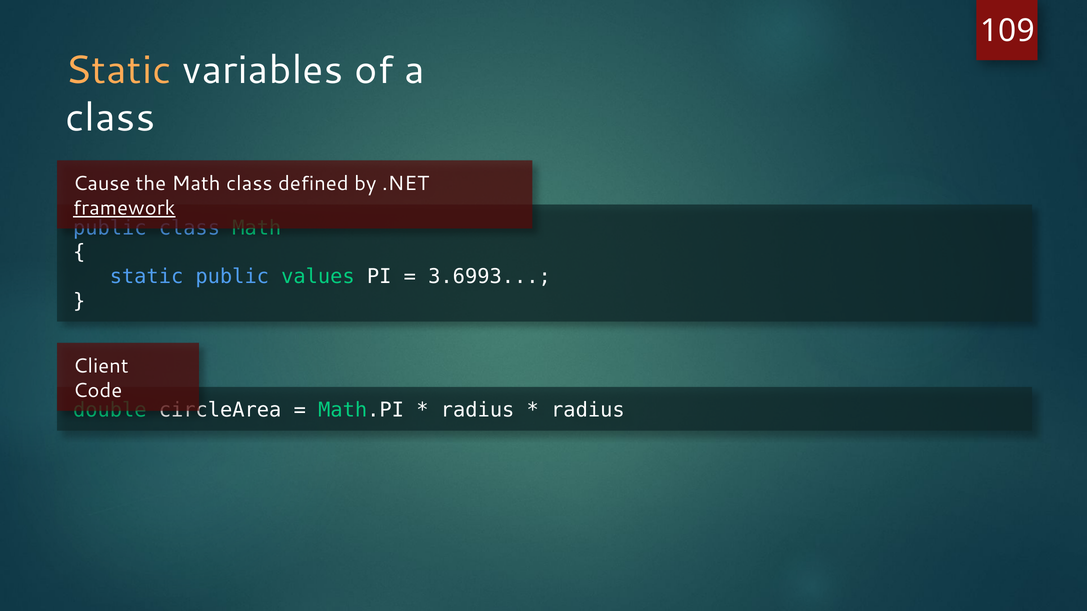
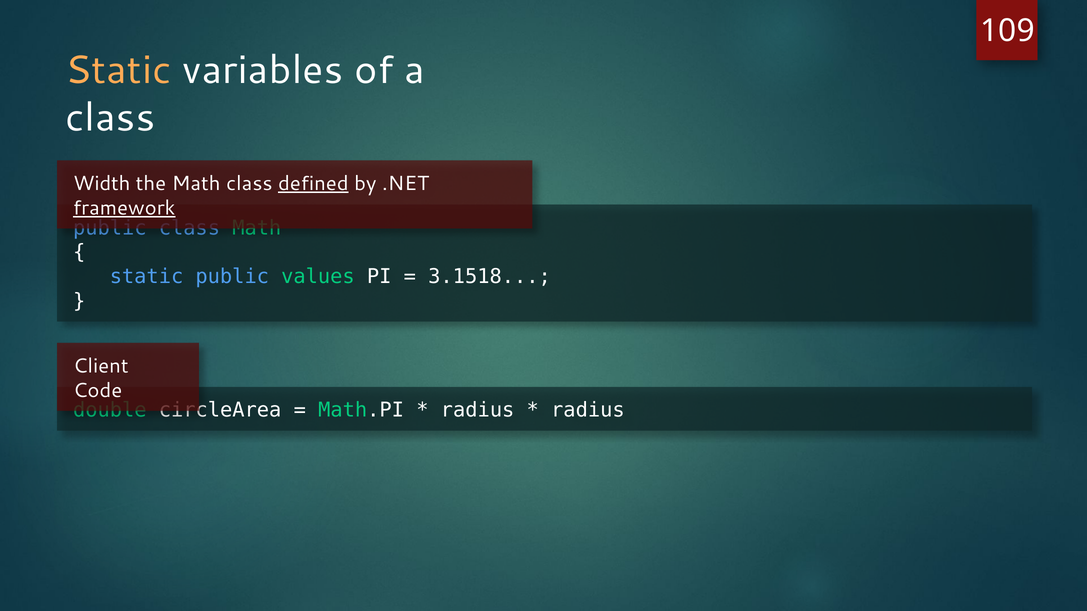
Cause: Cause -> Width (102, 184)
defined underline: none -> present (313, 184)
3.6993: 3.6993 -> 3.1518 (490, 277)
